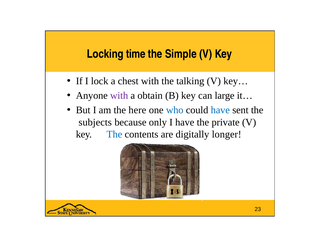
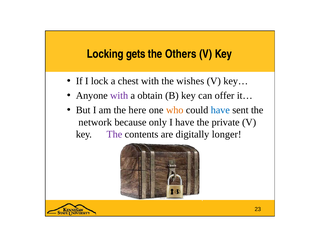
time: time -> gets (136, 54)
Simple: Simple -> Others (181, 54)
talking: talking -> wishes (190, 81)
large: large -> offer (225, 96)
who colour: blue -> orange (175, 110)
subjects: subjects -> network (95, 122)
The colour: blue -> purple (114, 135)
